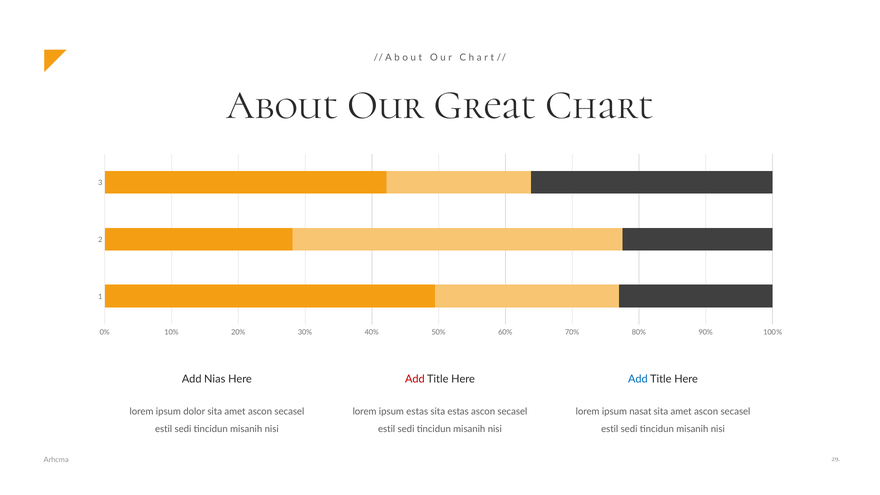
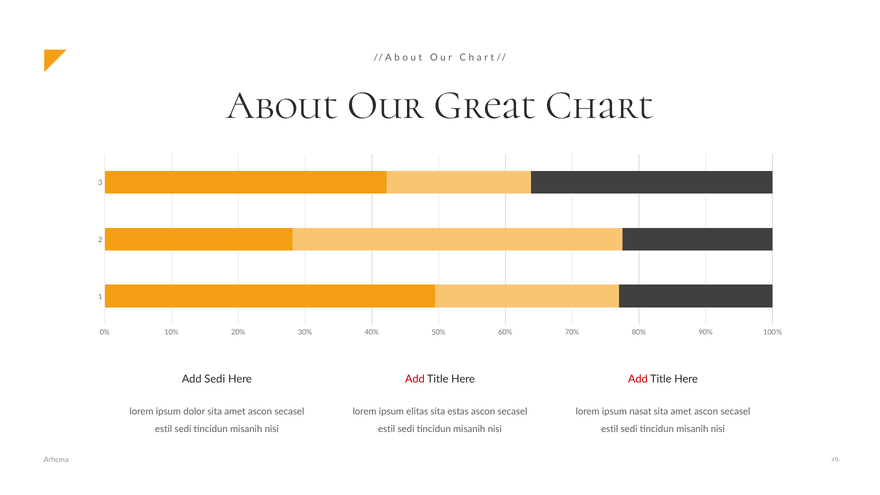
Add Nias: Nias -> Sedi (215, 379)
Add colour: blue -> red (638, 379)
ipsum estas: estas -> elitas (417, 412)
